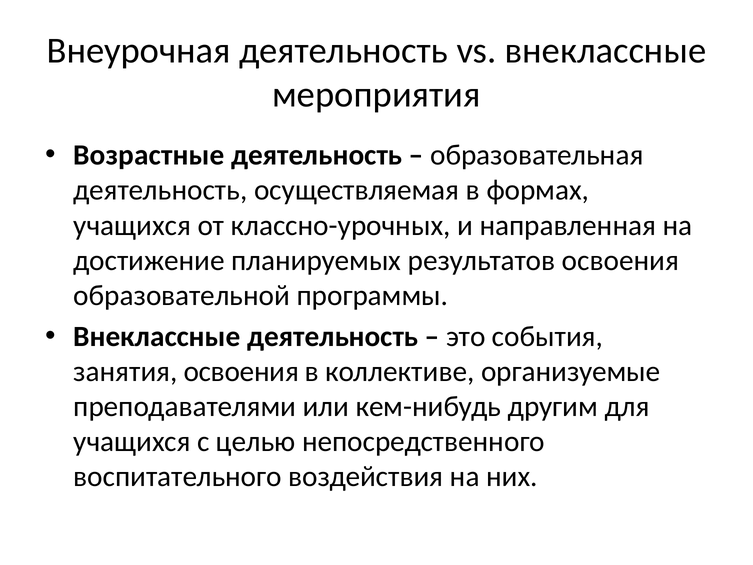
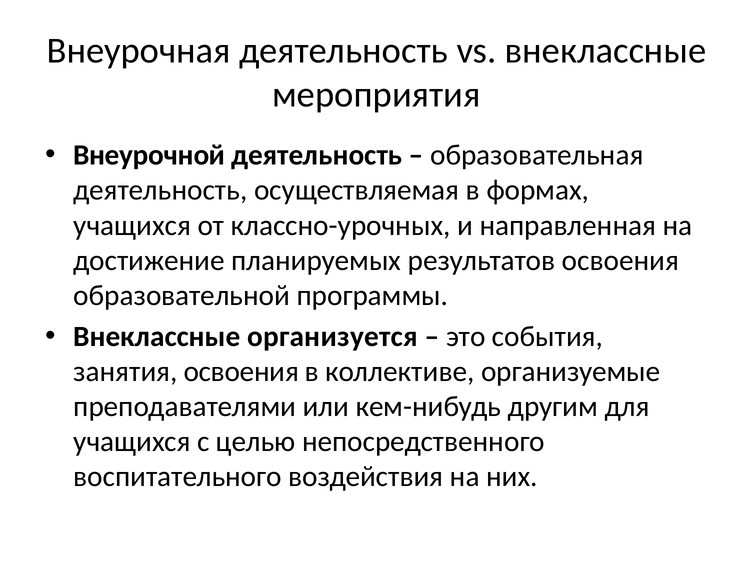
Возрастные: Возрастные -> Внеурочной (149, 155)
Внеклассные деятельность: деятельность -> организуется (333, 336)
